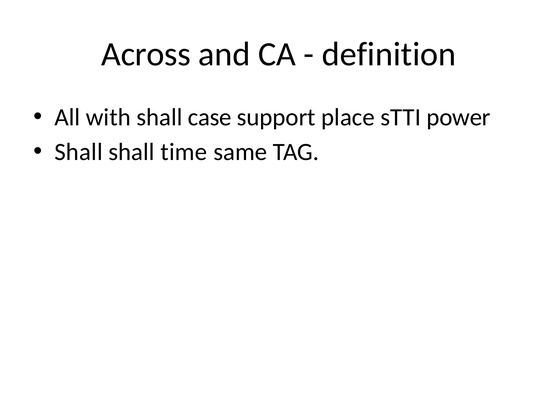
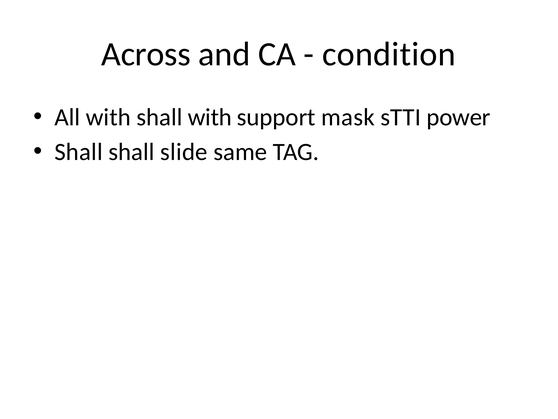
definition: definition -> condition (389, 54)
shall case: case -> with (210, 117)
place: place -> mask (348, 117)
time: time -> slide (184, 152)
